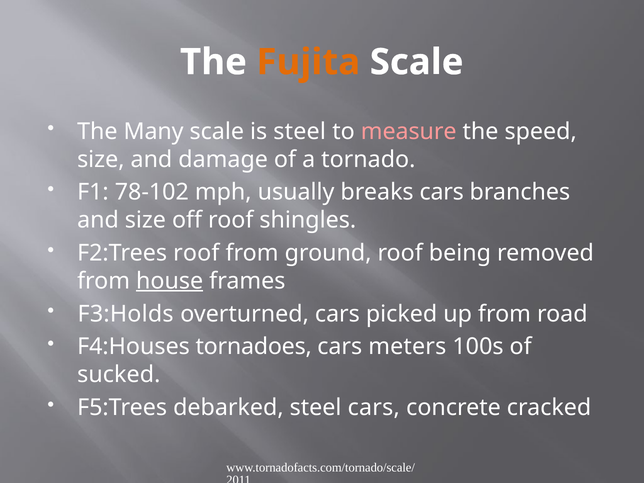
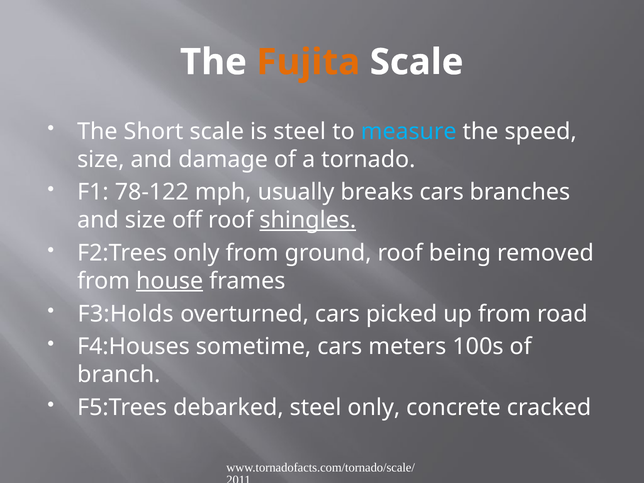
Many: Many -> Short (153, 131)
measure colour: pink -> light blue (409, 131)
78-102: 78-102 -> 78-122 (152, 192)
shingles underline: none -> present (308, 220)
F2:Trees roof: roof -> only (196, 253)
tornadoes: tornadoes -> sometime (254, 347)
sucked: sucked -> branch (119, 375)
steel cars: cars -> only (374, 408)
